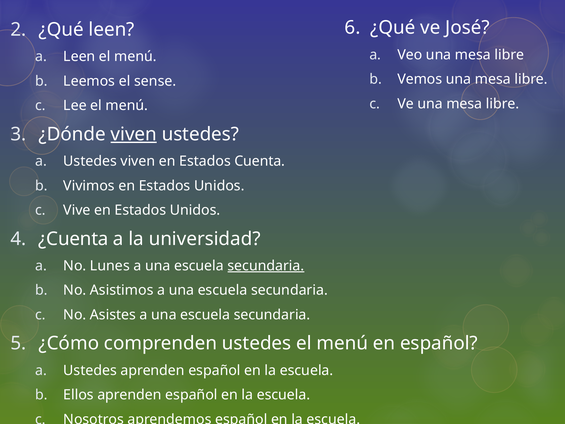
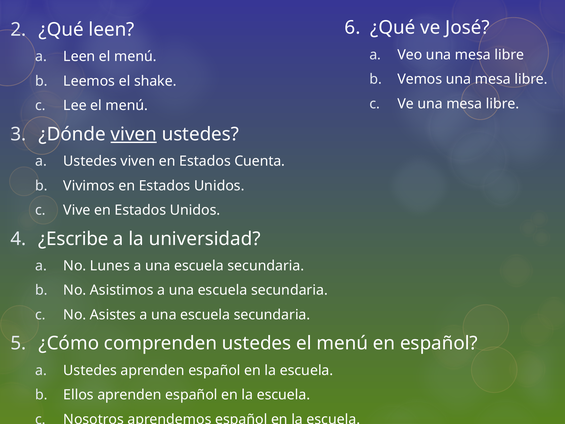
sense: sense -> shake (155, 81)
¿Cuenta: ¿Cuenta -> ¿Escribe (73, 239)
secundaria underline: present -> none (266, 266)
